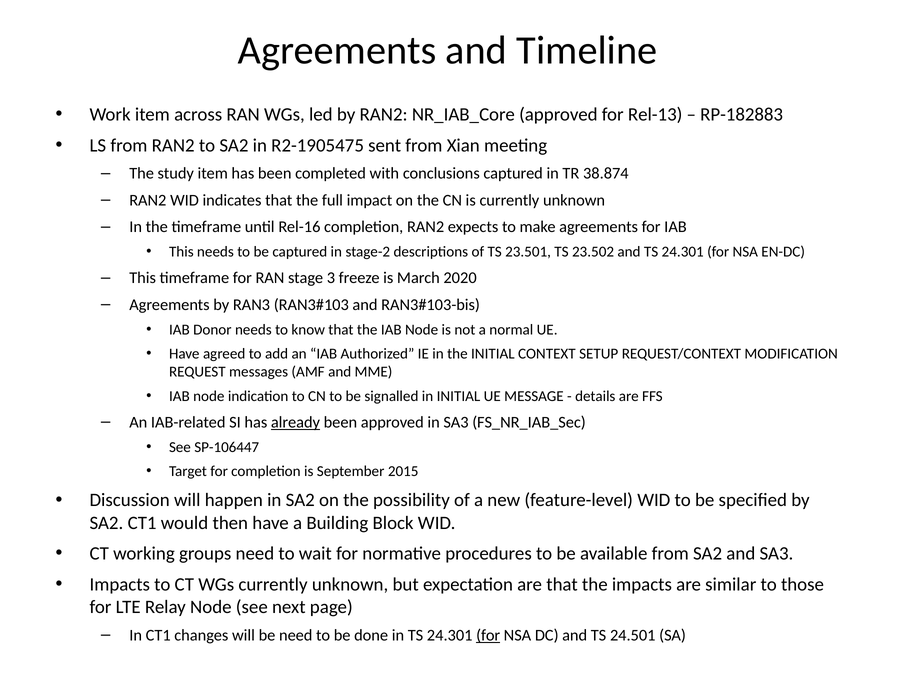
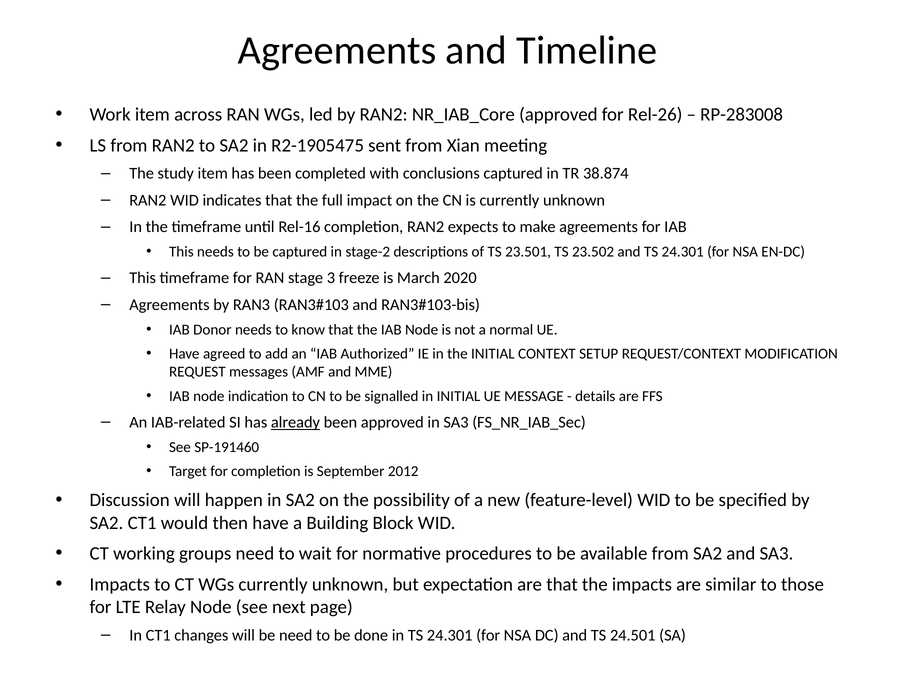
Rel-13: Rel-13 -> Rel-26 (655, 115)
RP-182883: RP-182883 -> RP-283008 (742, 115)
SP-106447: SP-106447 -> SP-191460 (227, 447)
2015: 2015 -> 2012 (403, 471)
for underline: present -> none (488, 635)
